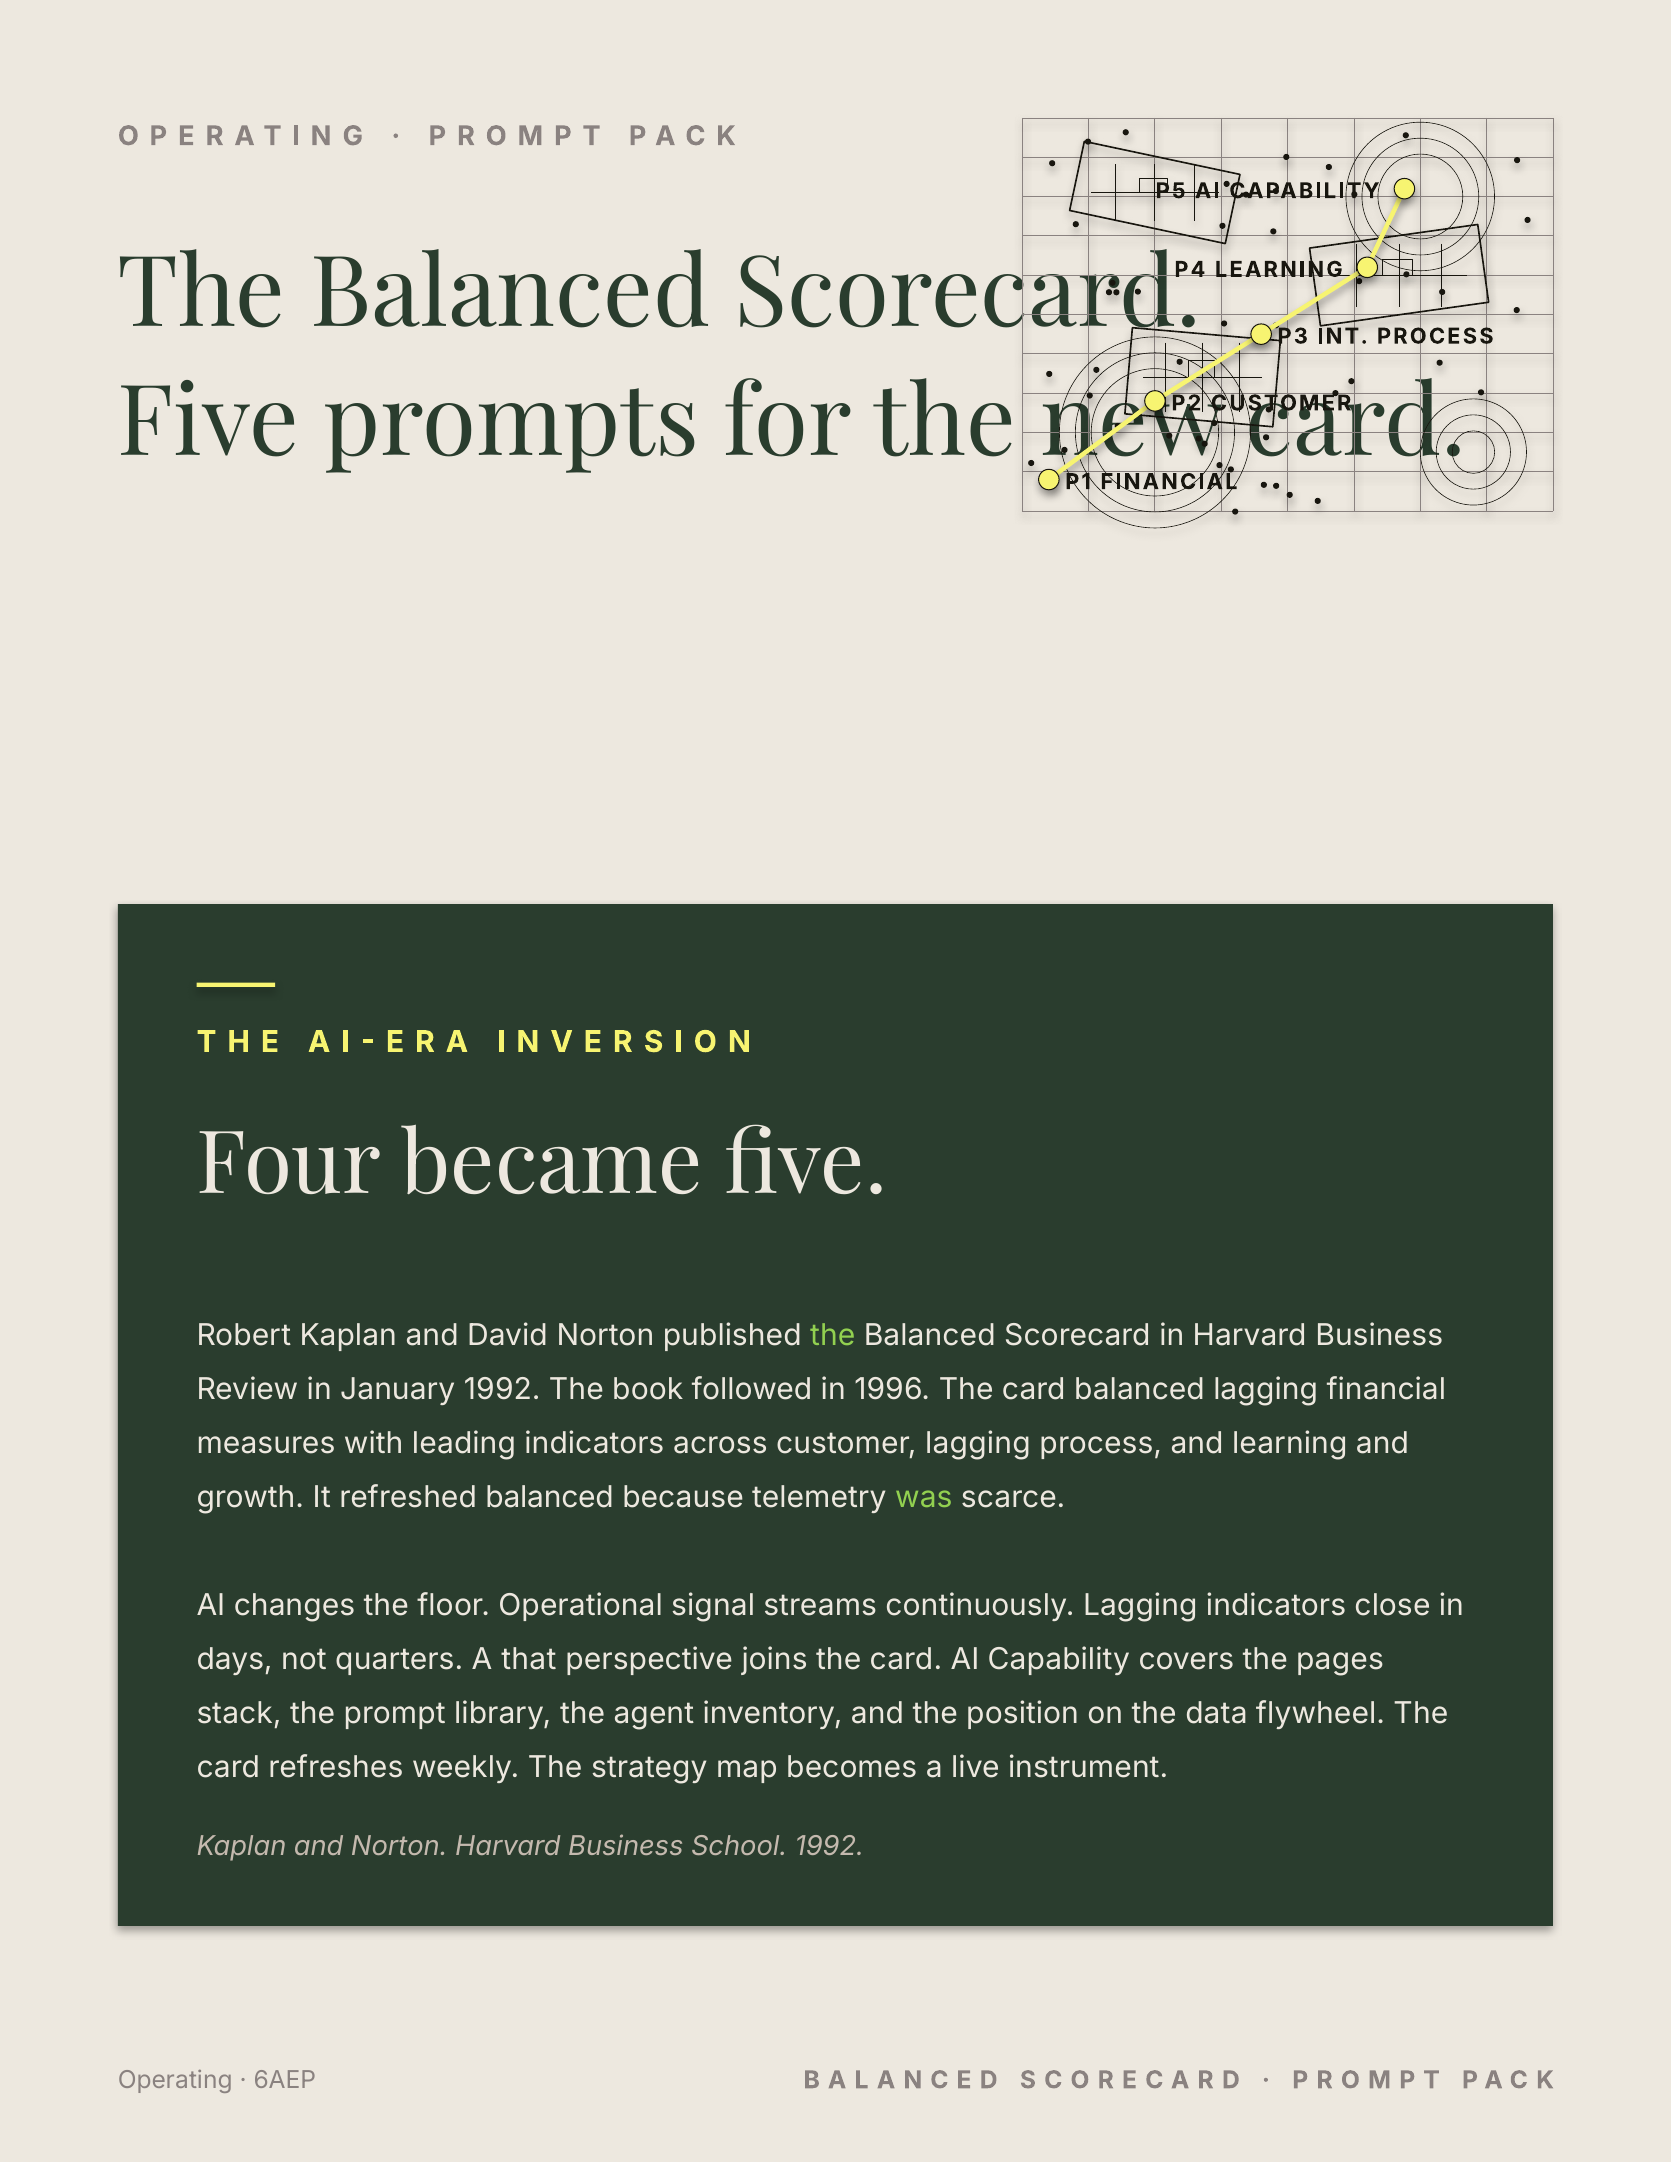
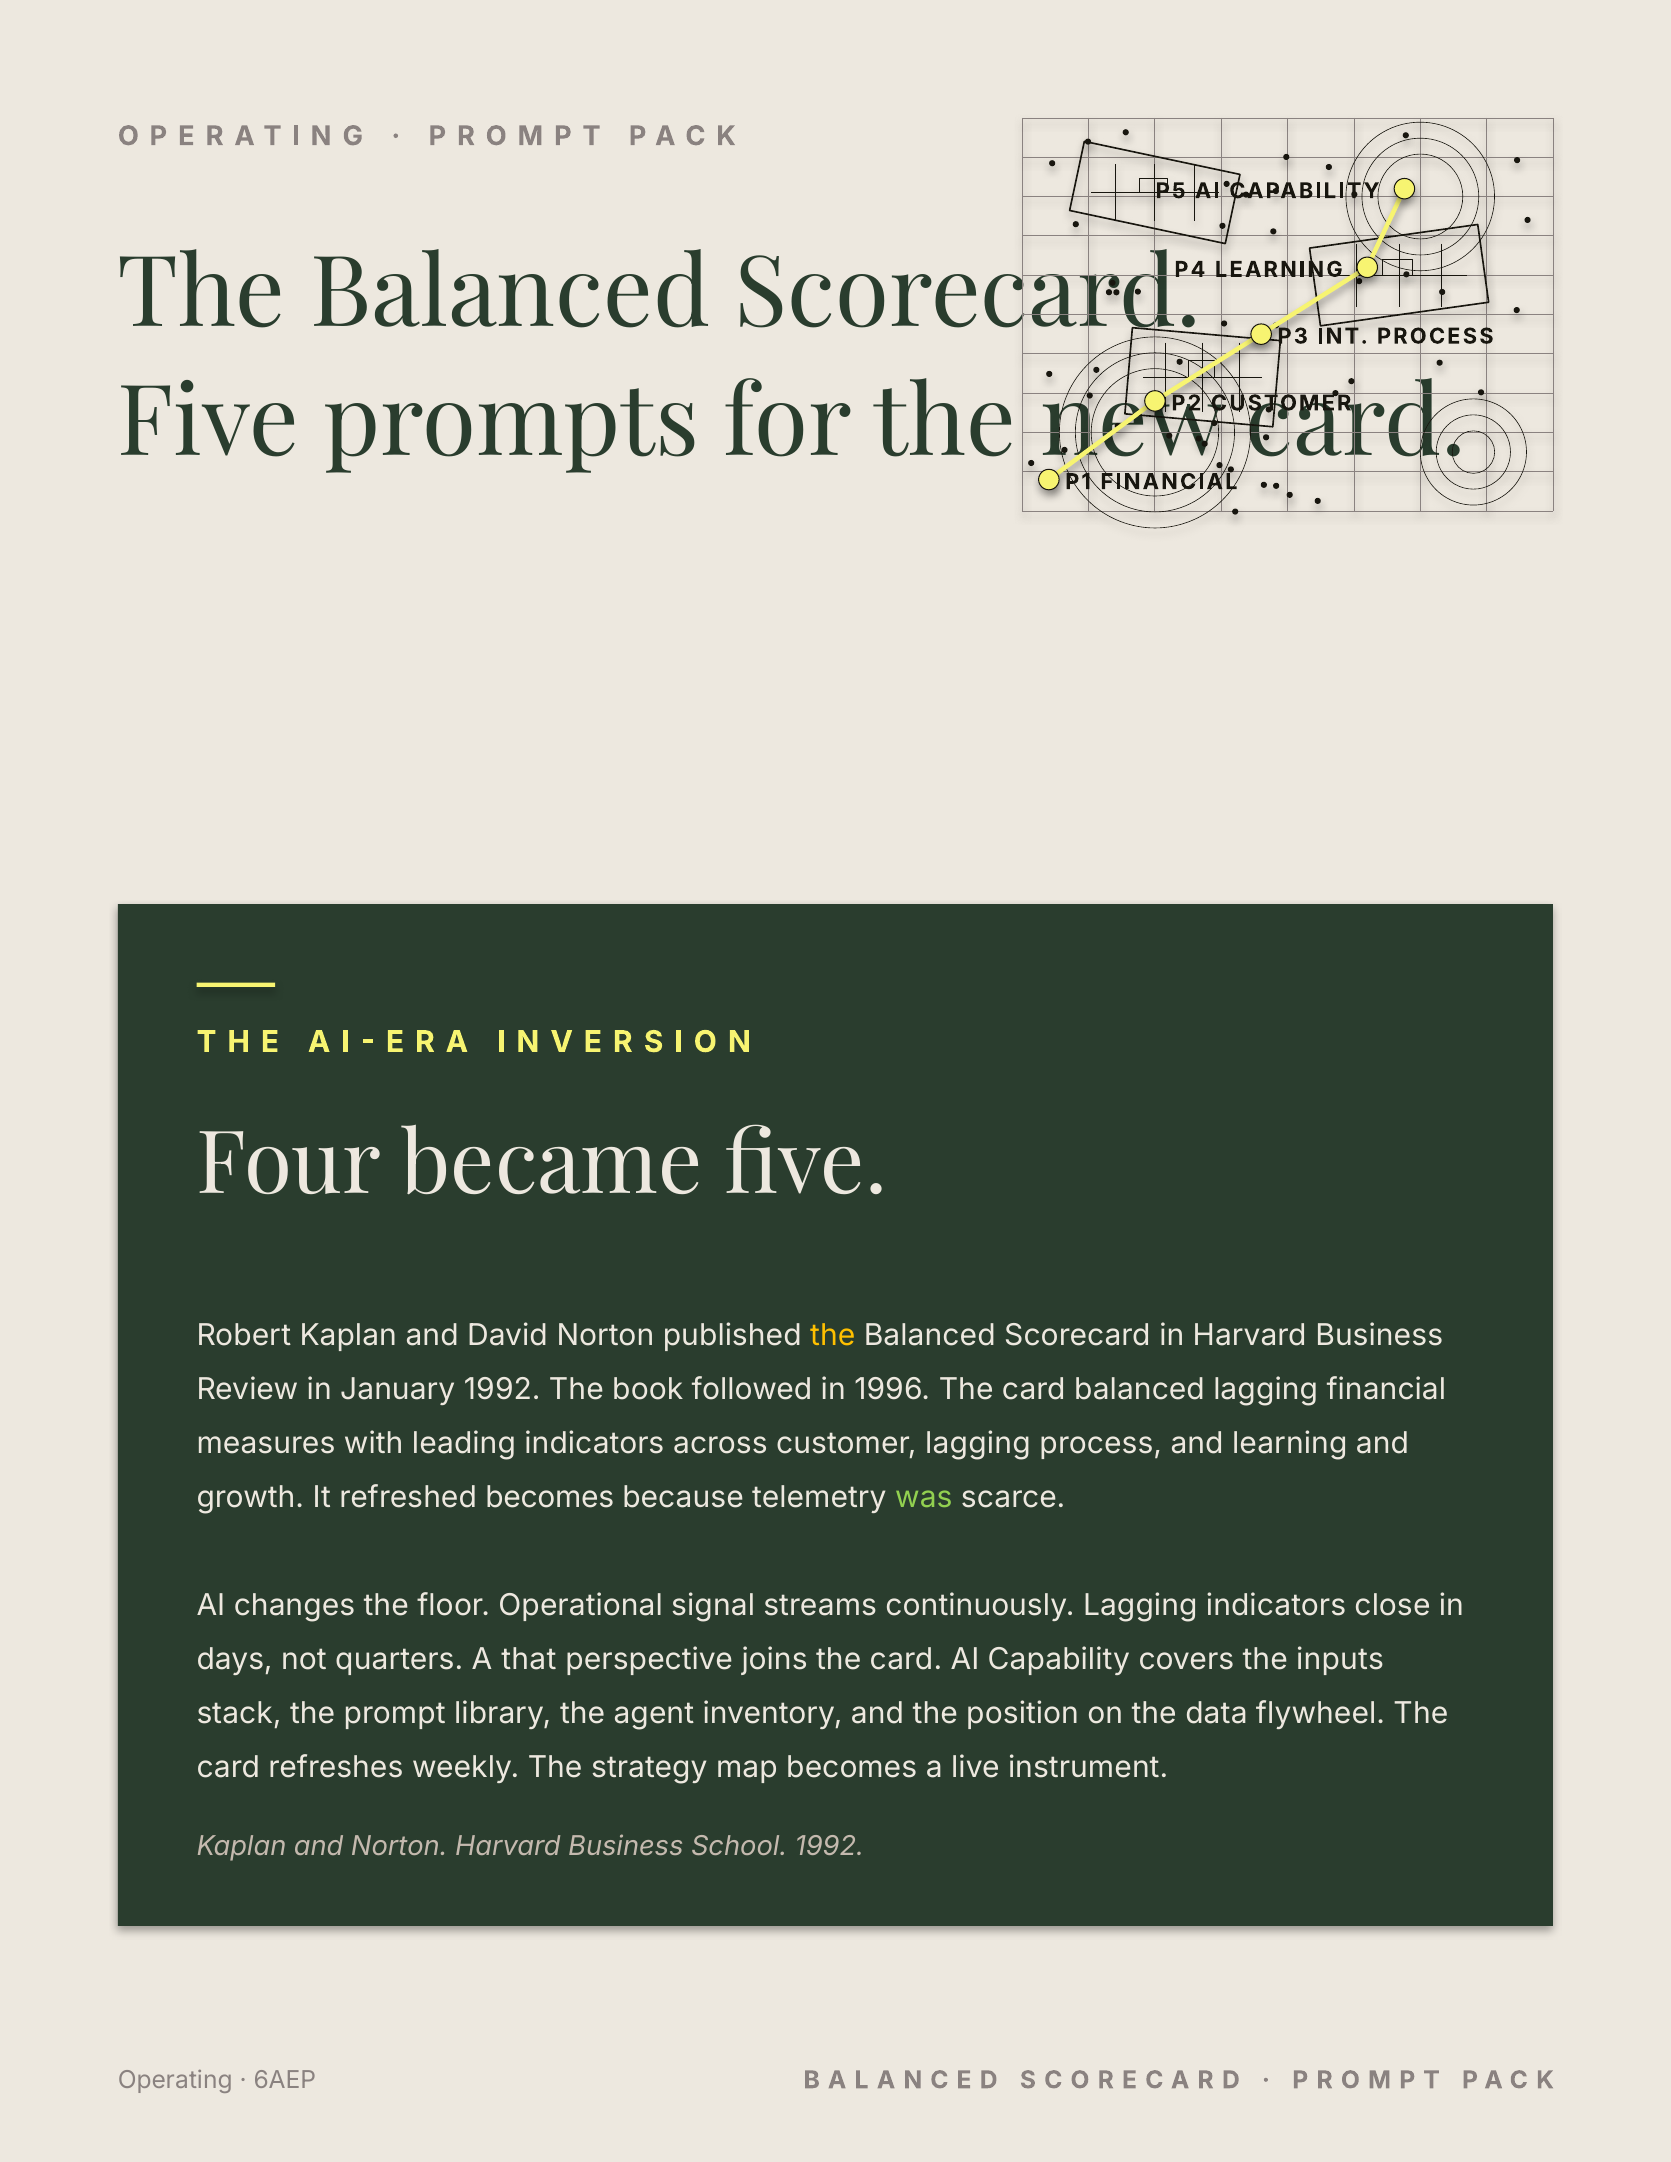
the colour: light green -> yellow (833, 1336)
refreshed balanced: balanced -> becomes (550, 1498)
pages: pages -> inputs (1340, 1660)
